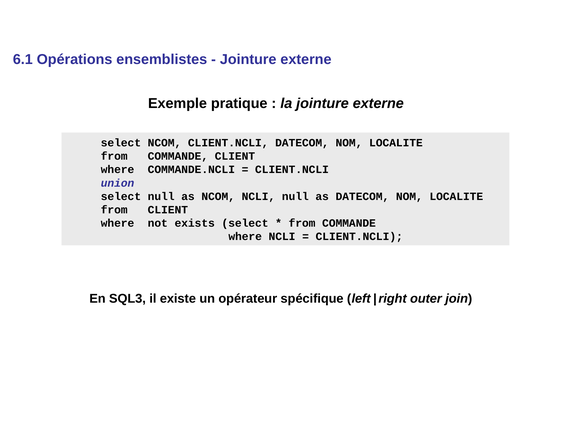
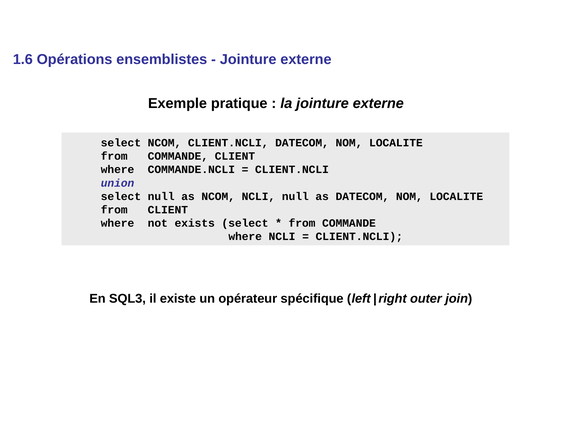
6.1: 6.1 -> 1.6 (23, 60)
